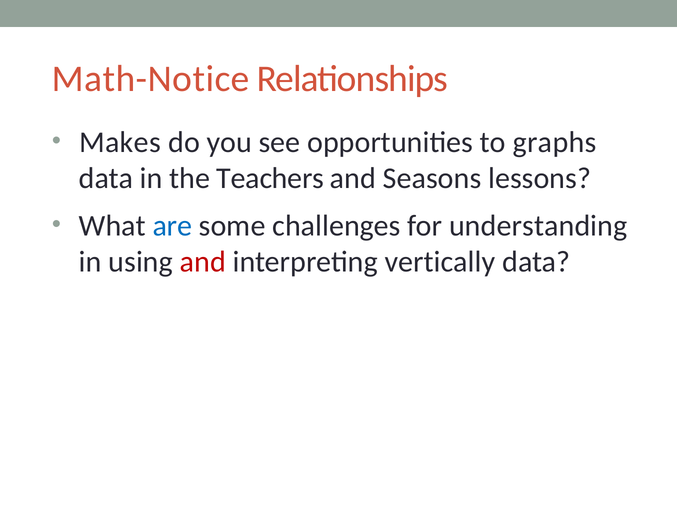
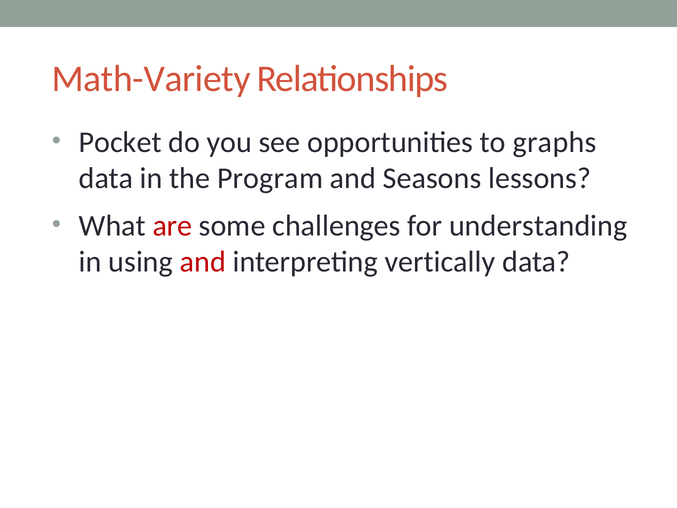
Math-Notice: Math-Notice -> Math-Variety (151, 79)
Makes: Makes -> Pocket (120, 142)
Teachers: Teachers -> Program (270, 178)
are colour: blue -> red (172, 226)
